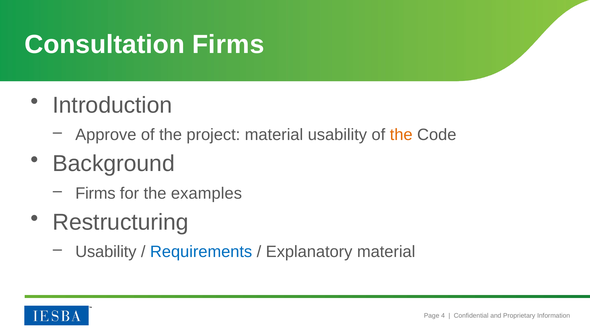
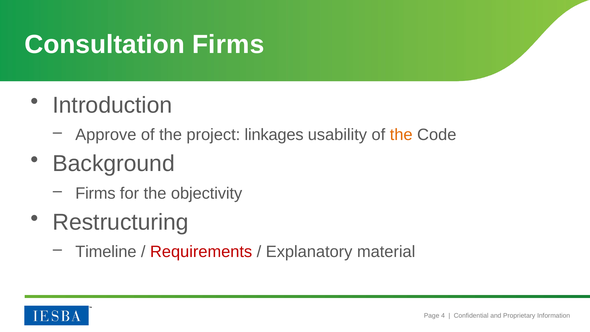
project material: material -> linkages (274, 135)
examples: examples -> objectivity (207, 193)
Usability: Usability -> Timeline (106, 252)
Requirements colour: blue -> red (201, 252)
